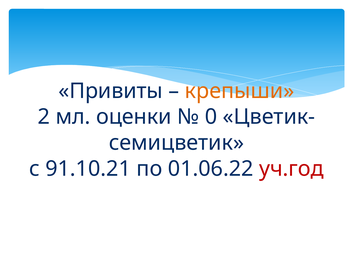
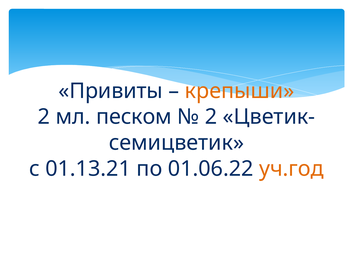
оценки: оценки -> песком (134, 117)
0: 0 -> 2 (211, 117)
91.10.21: 91.10.21 -> 01.13.21 (88, 169)
уч.год colour: red -> orange (291, 169)
